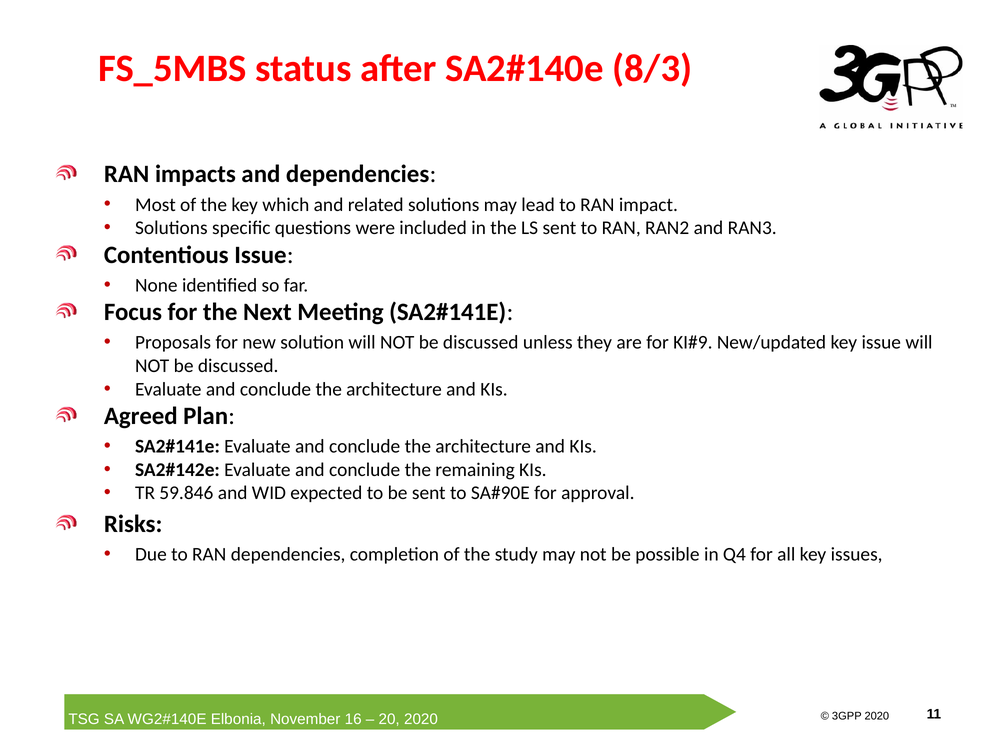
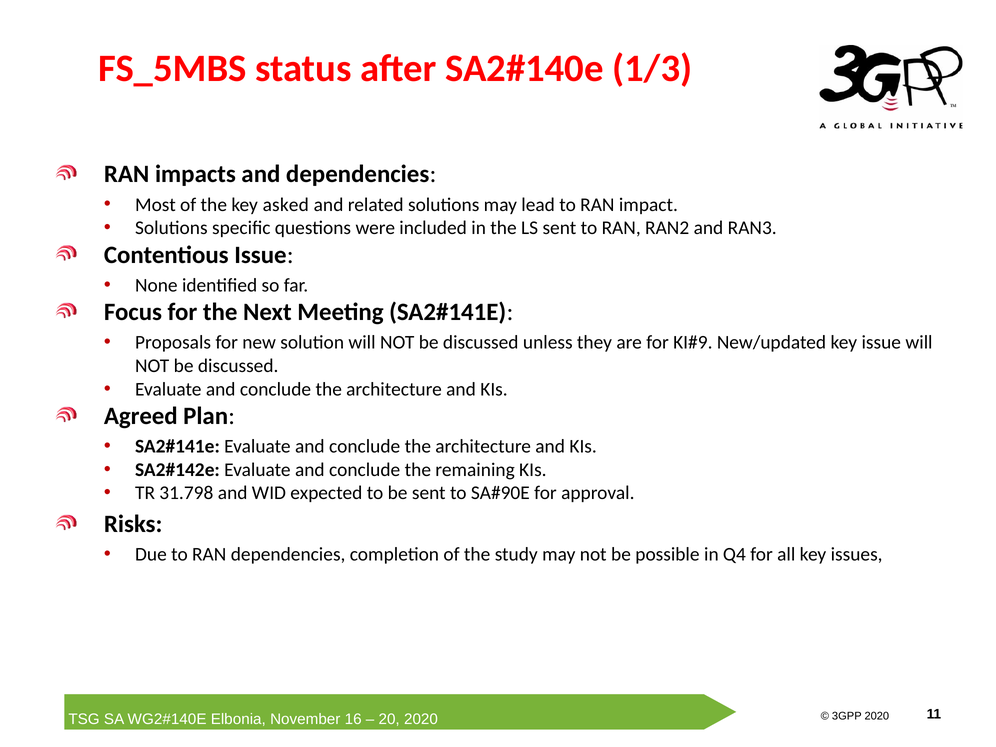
8/3: 8/3 -> 1/3 (652, 68)
which: which -> asked (286, 205)
59.846: 59.846 -> 31.798 (186, 493)
